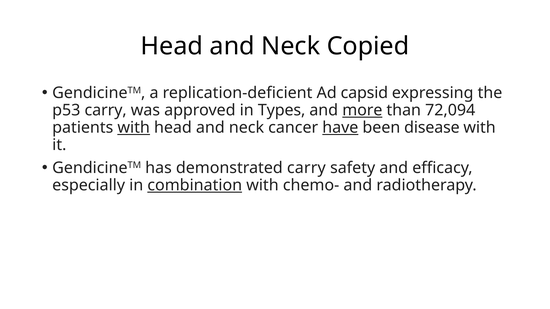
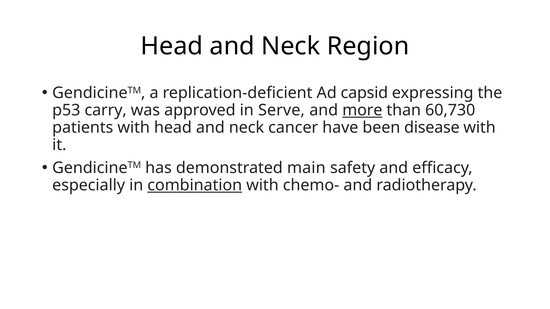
Copied: Copied -> Region (368, 46)
Types: Types -> Serve (281, 110)
72,094: 72,094 -> 60,730 (450, 110)
with underline: present -> none (134, 128)
have underline: present -> none (340, 128)
demonstrated carry: carry -> main (306, 168)
